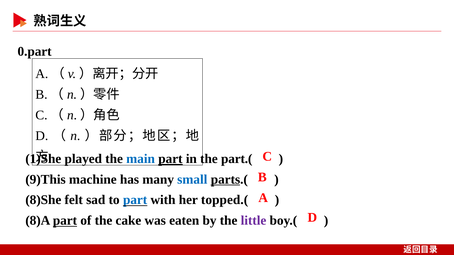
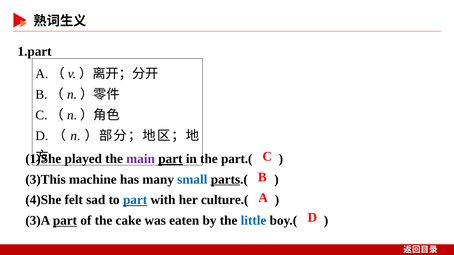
0.part: 0.part -> 1.part (35, 51)
main colour: blue -> purple (141, 159)
9)This: 9)This -> 3)This (46, 180)
8)She: 8)She -> 4)She (43, 200)
topped.(: topped.( -> culture.( (225, 200)
8)A: 8)A -> 3)A (38, 221)
little colour: purple -> blue (254, 221)
